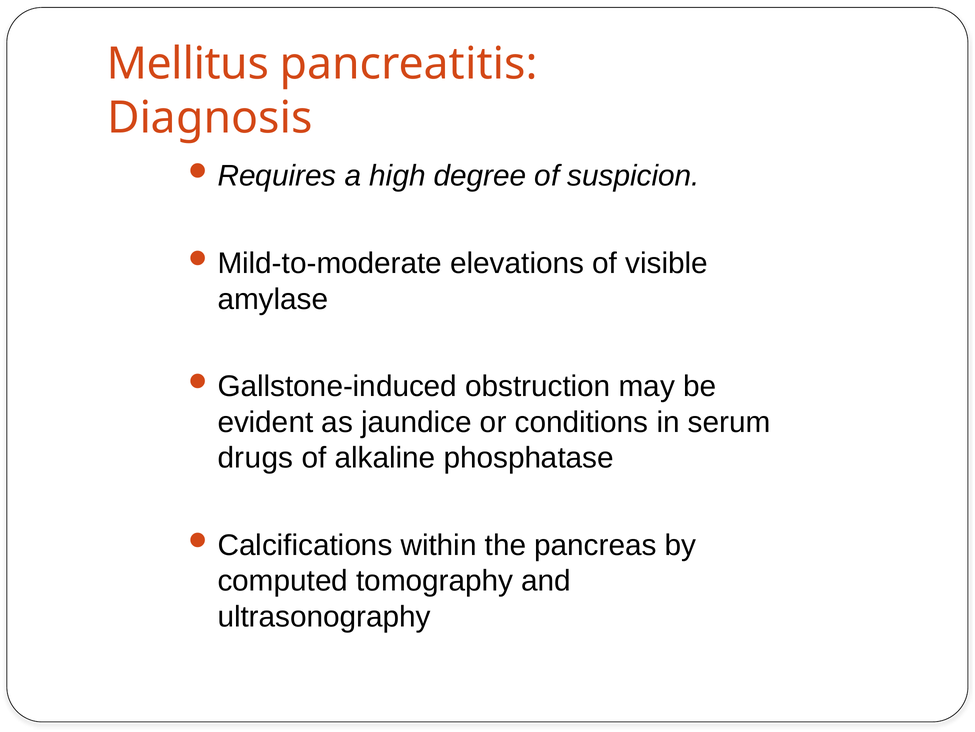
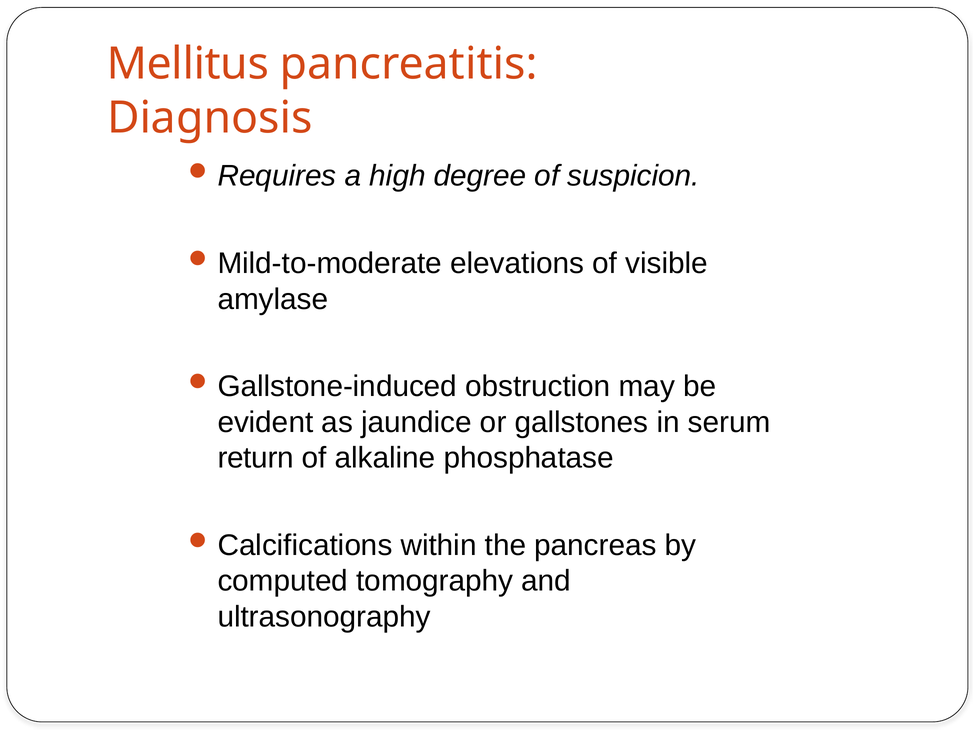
conditions: conditions -> gallstones (582, 422)
drugs: drugs -> return (256, 458)
